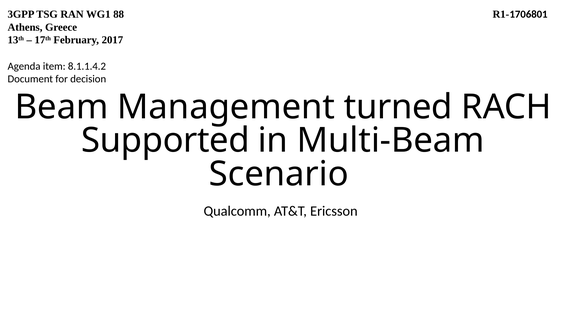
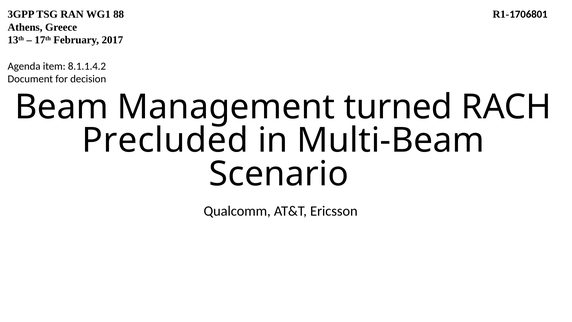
Supported: Supported -> Precluded (165, 140)
